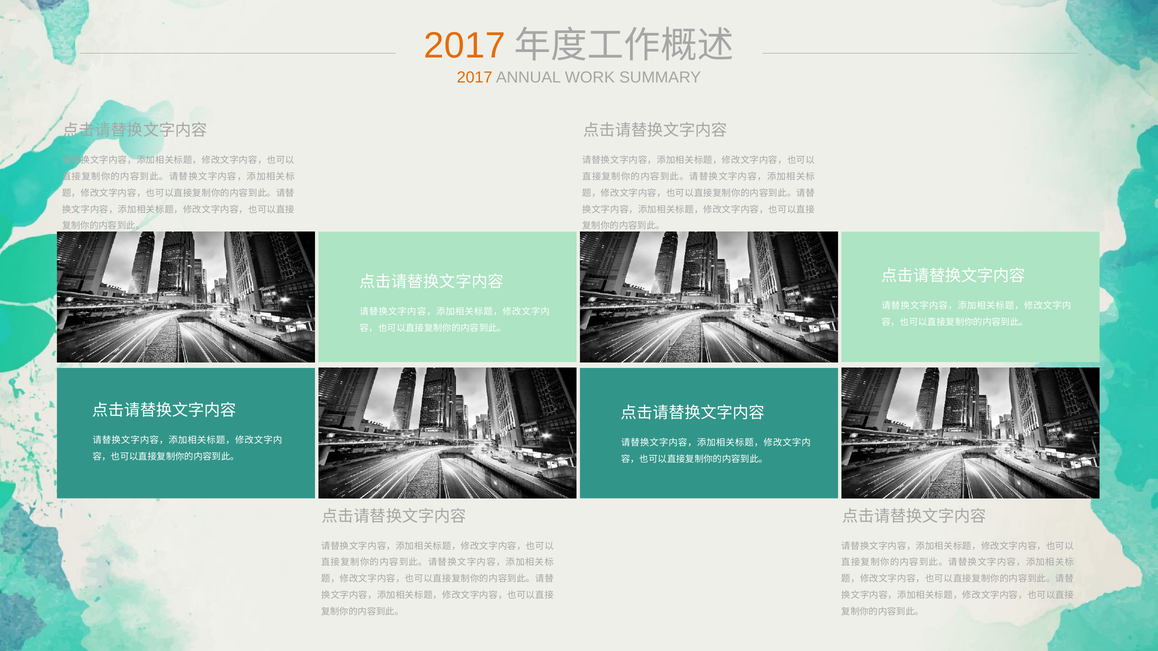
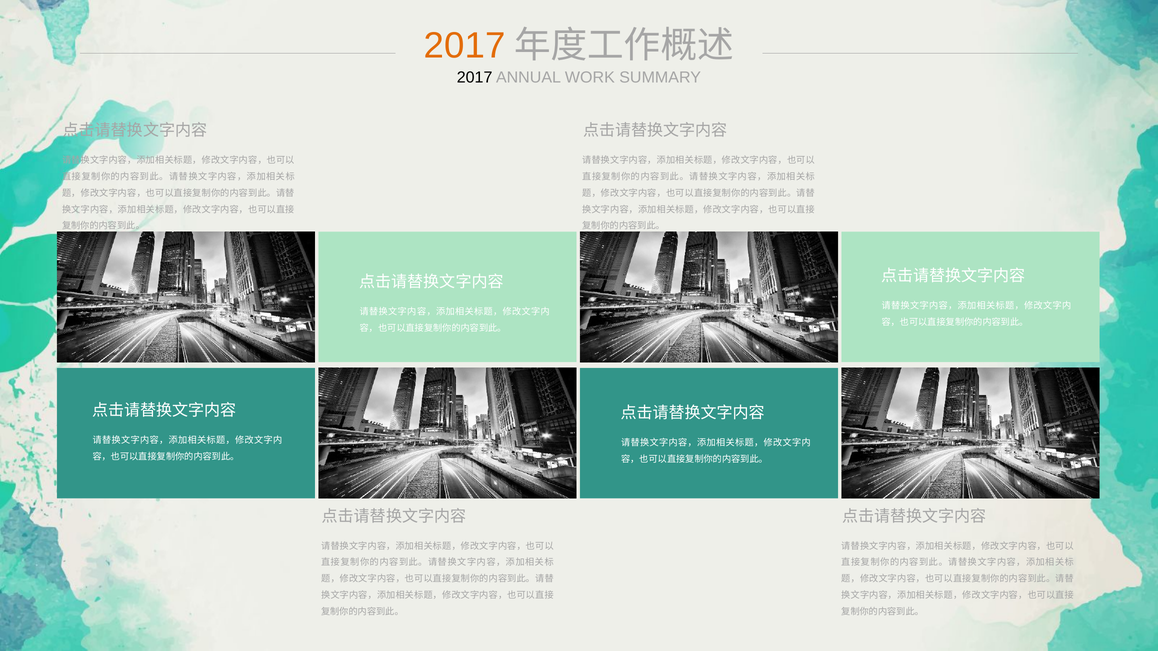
2017 colour: orange -> black (475, 78)
